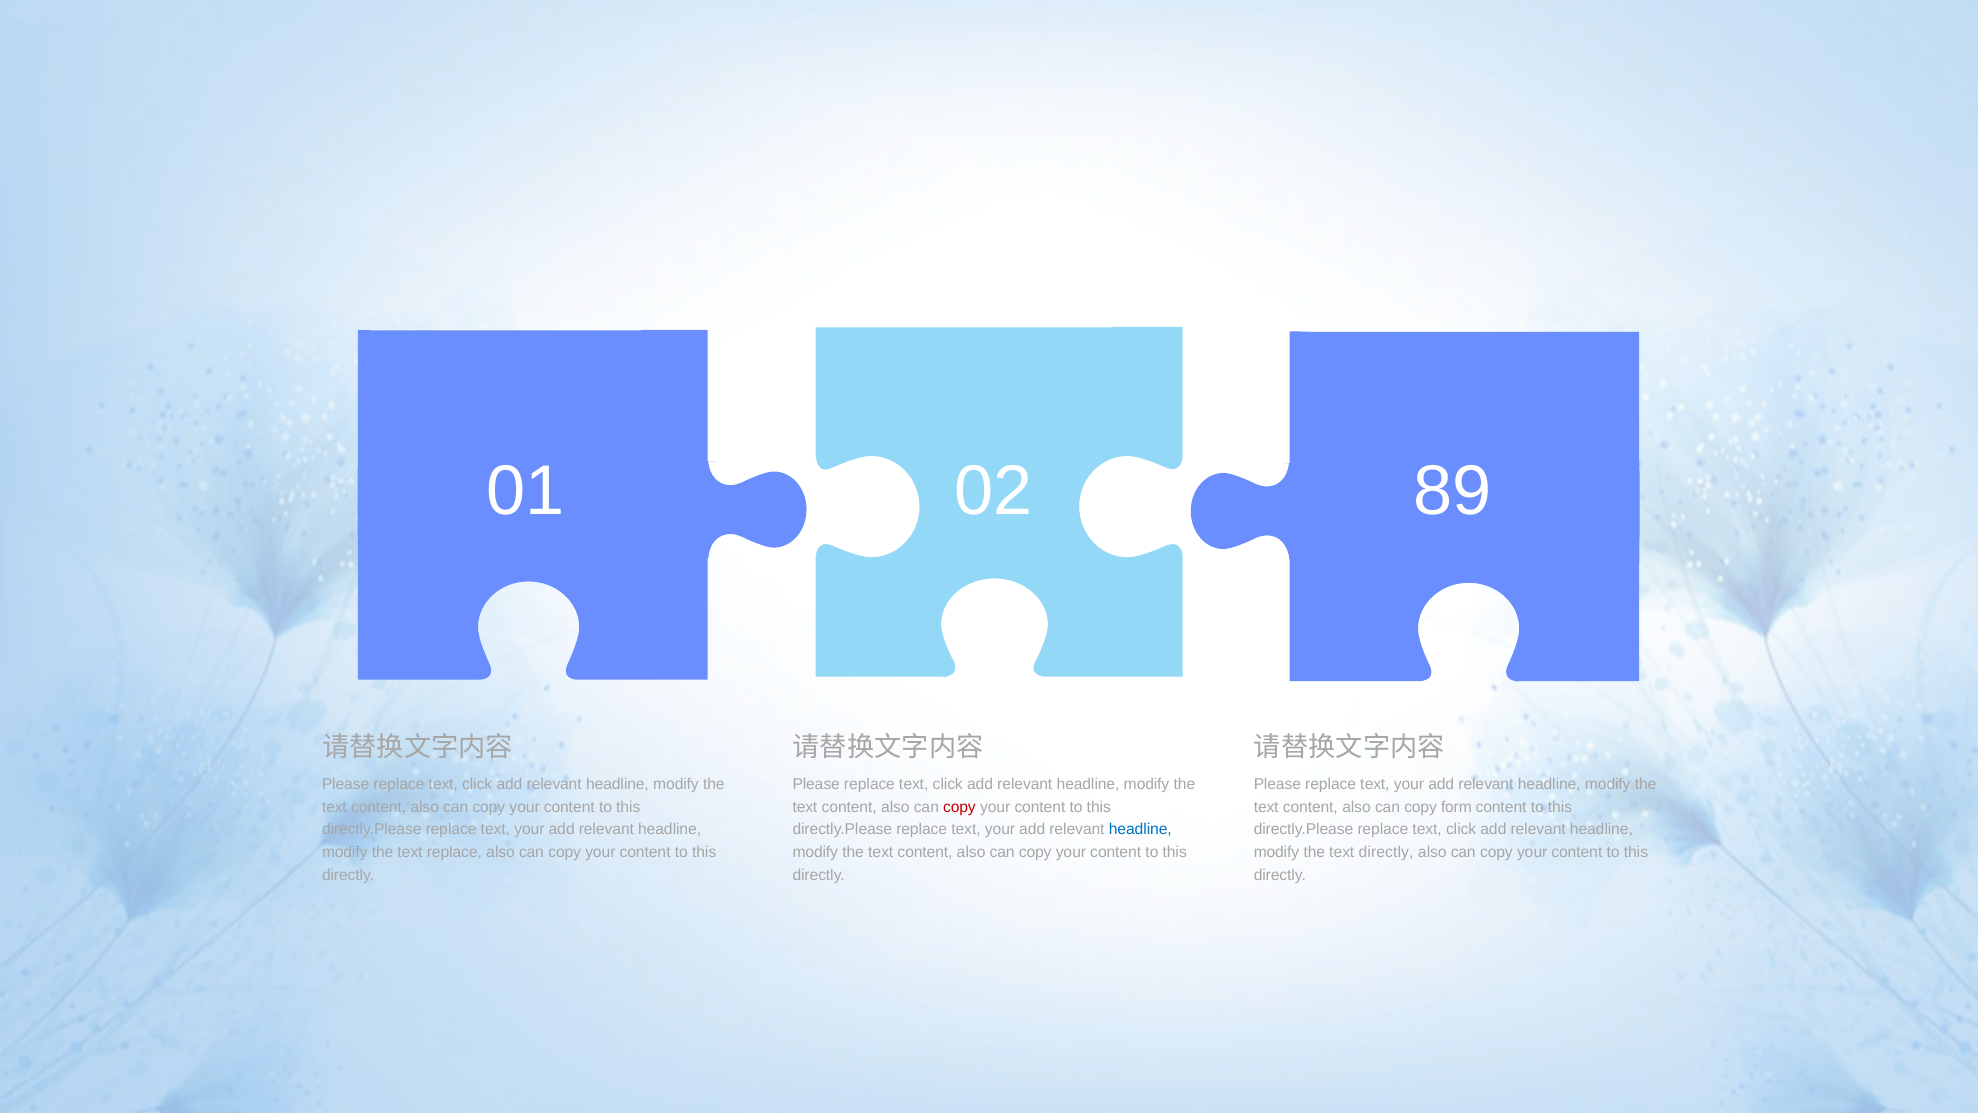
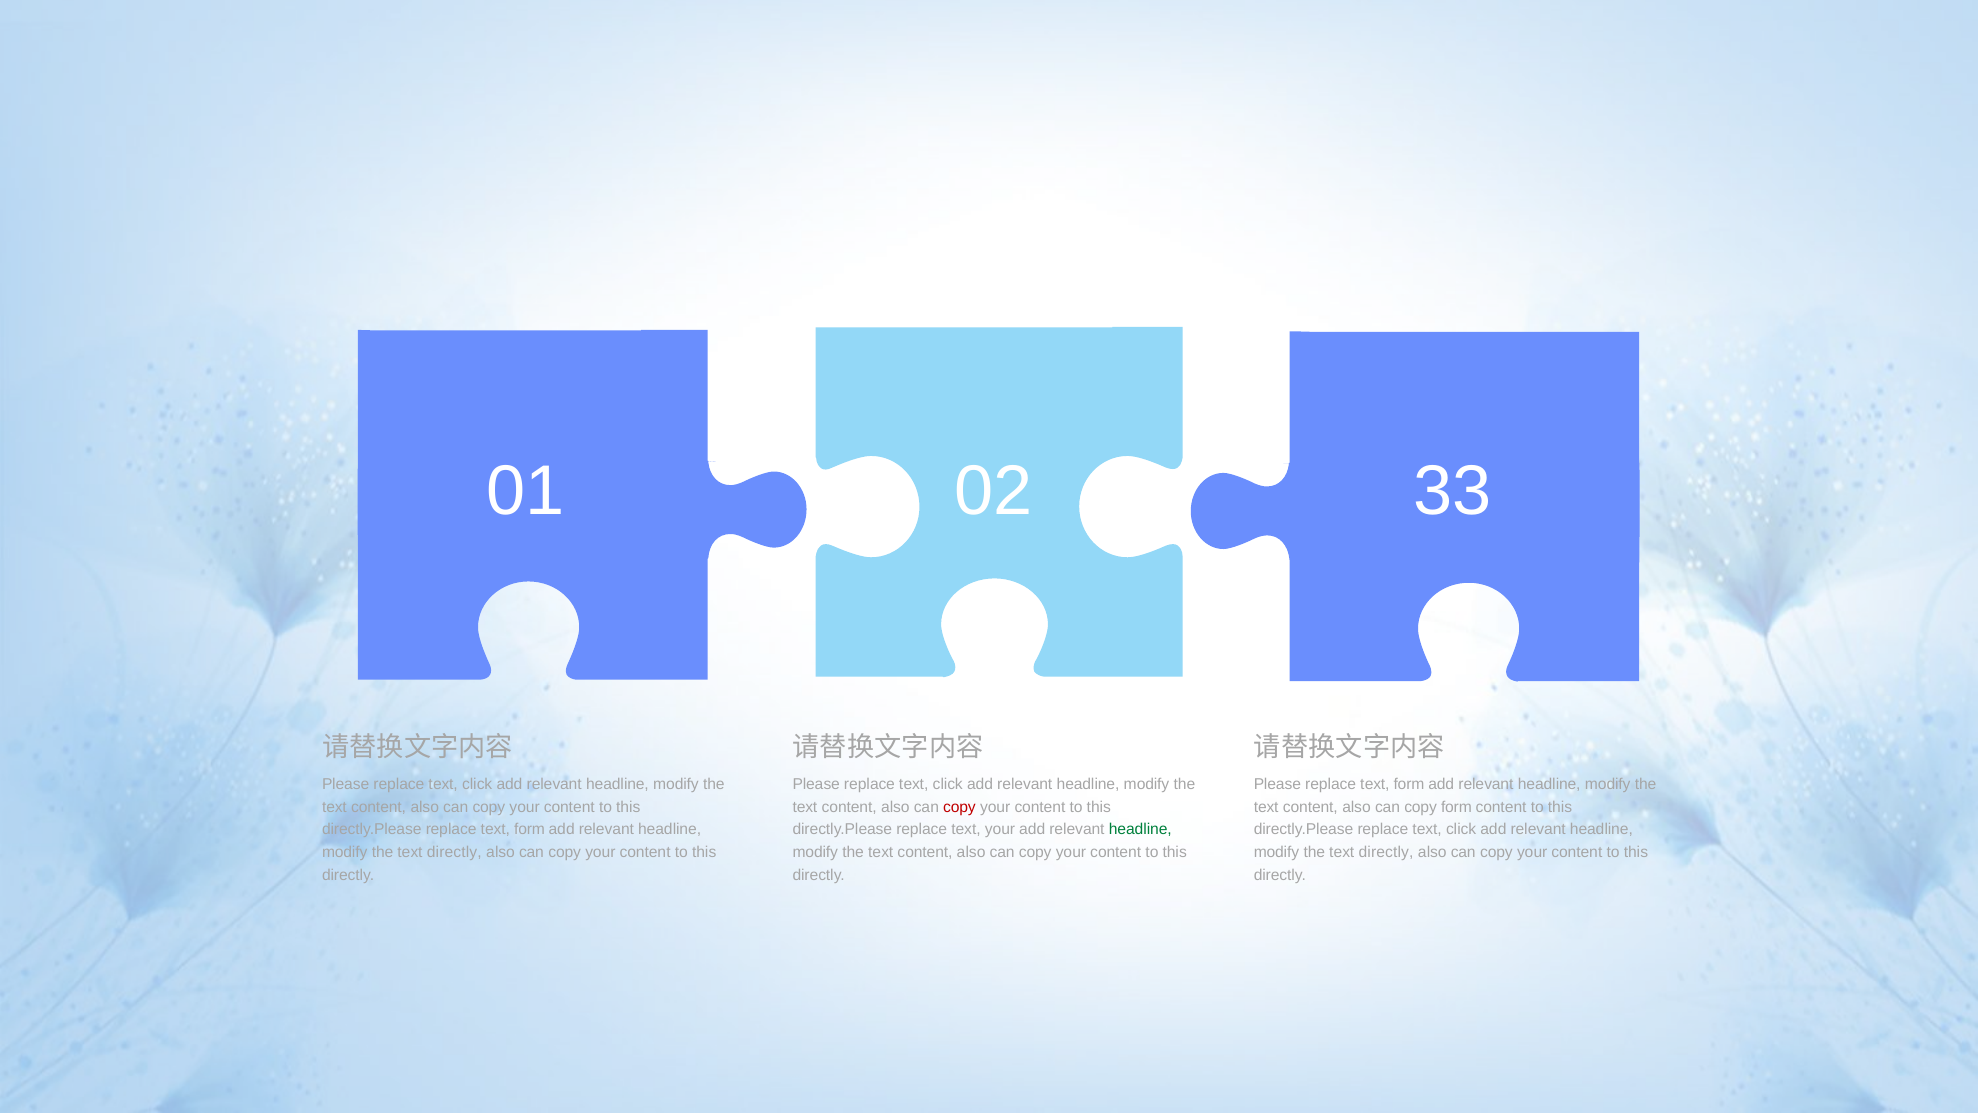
89: 89 -> 33 (1452, 491)
Please replace text your: your -> form (1409, 785)
your: your -> form (529, 830)
headline colour: blue -> green (1140, 830)
replace: replace -> directly (454, 852)
